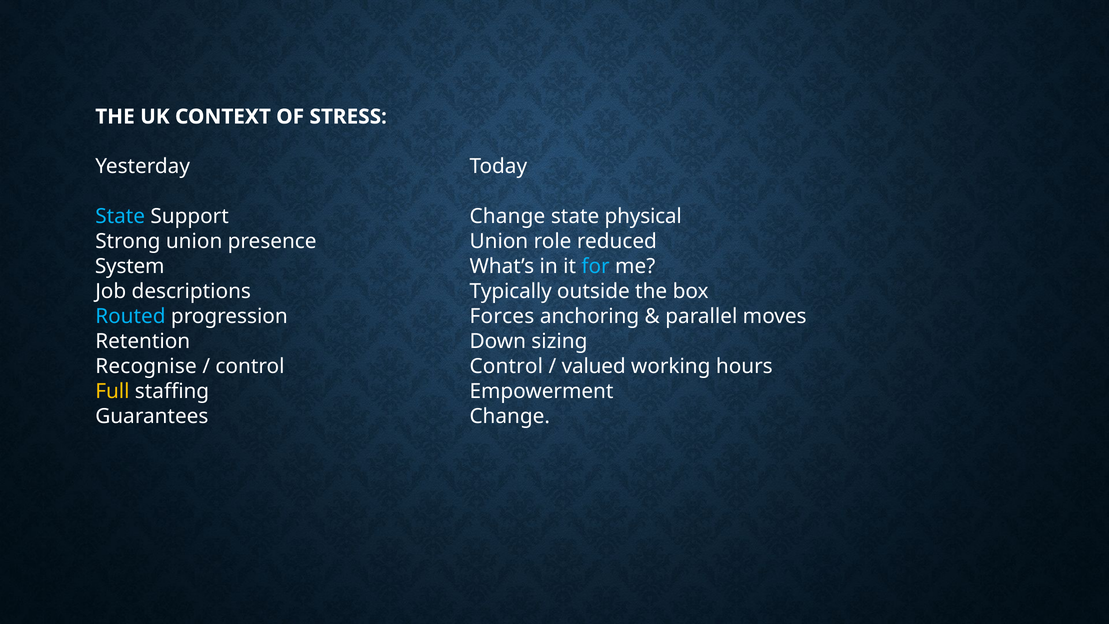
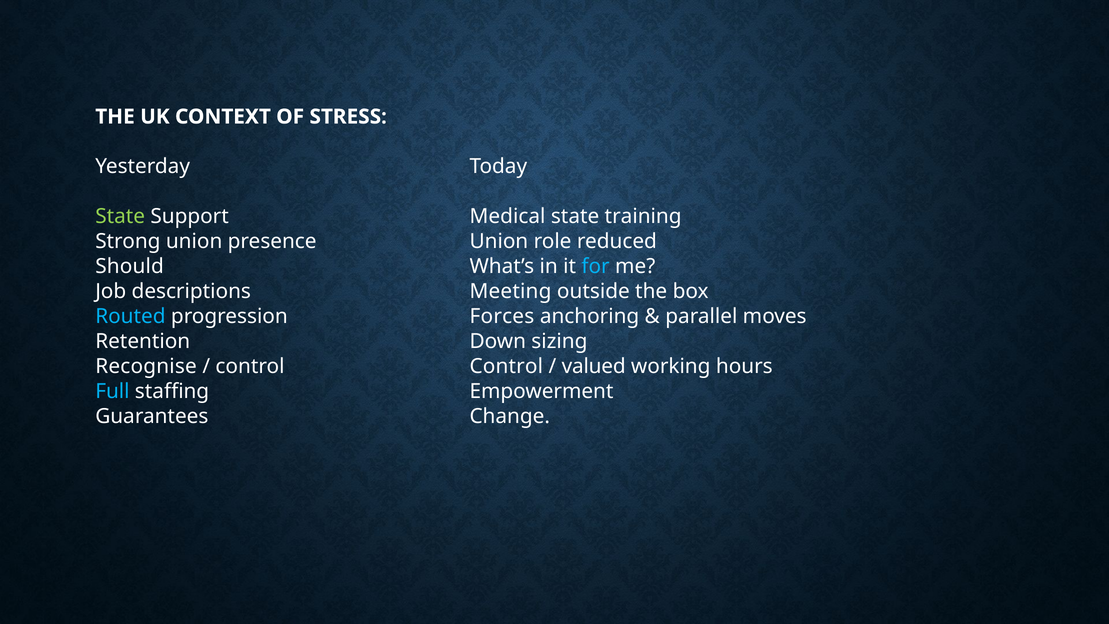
State colour: light blue -> light green (120, 216)
Support Change: Change -> Medical (508, 216)
physical: physical -> training (643, 216)
System: System -> Should (130, 266)
Typically: Typically -> Meeting (510, 291)
Full colour: yellow -> light blue (112, 391)
